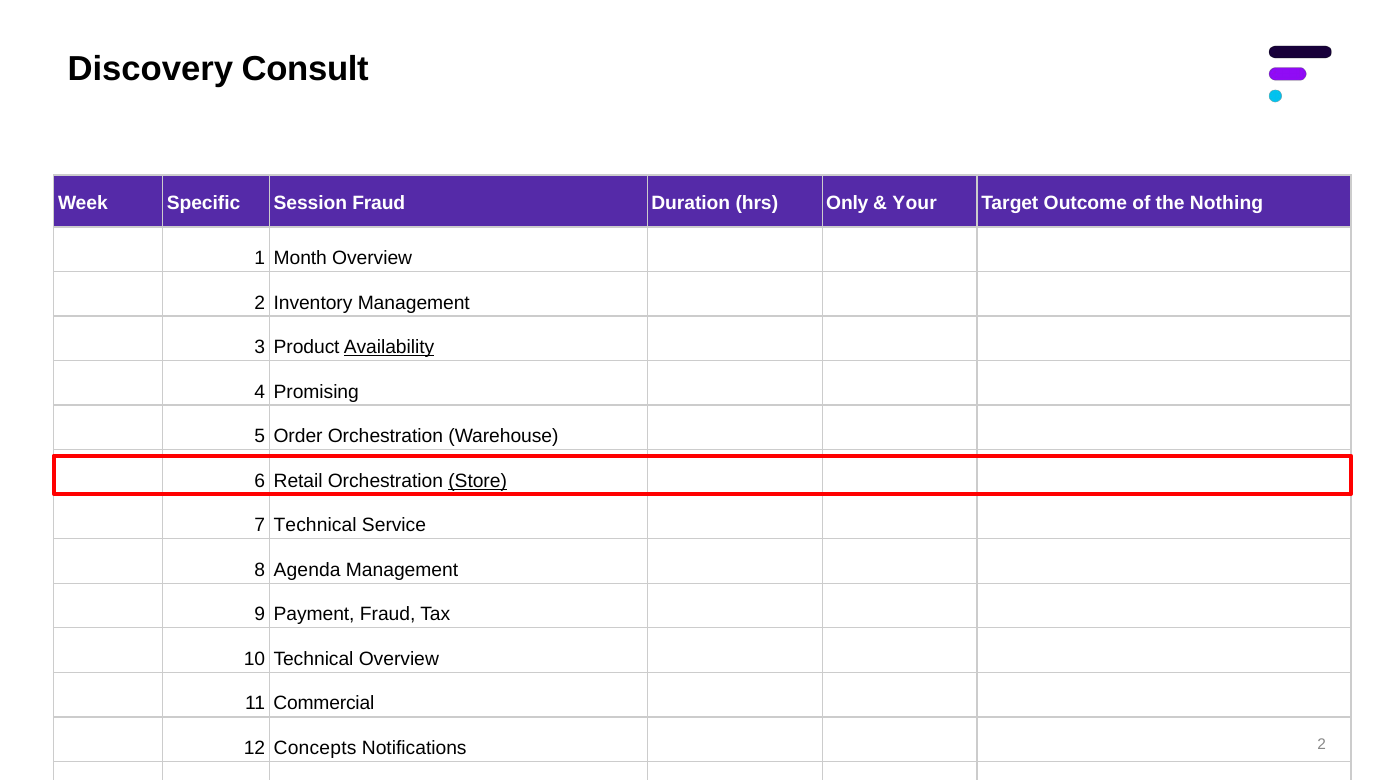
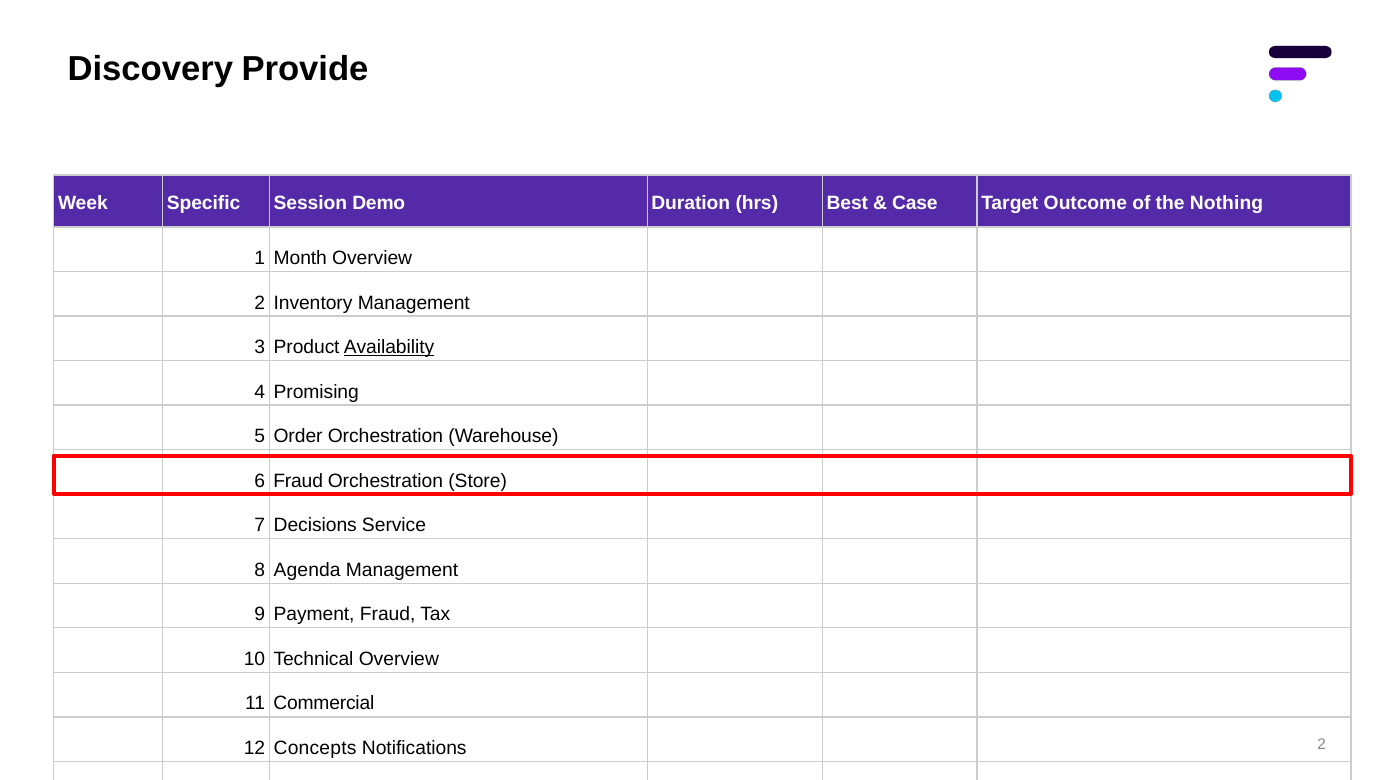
Consult: Consult -> Provide (305, 69)
Session Fraud: Fraud -> Demo (379, 203)
Only: Only -> Best (847, 203)
Your: Your -> Case (915, 203)
6 Retail: Retail -> Fraud (298, 481)
Store underline: present -> none (478, 481)
7 Technical: Technical -> Decisions (315, 526)
